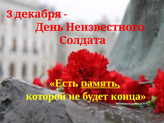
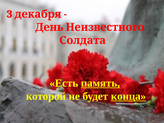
конца underline: none -> present (129, 96)
